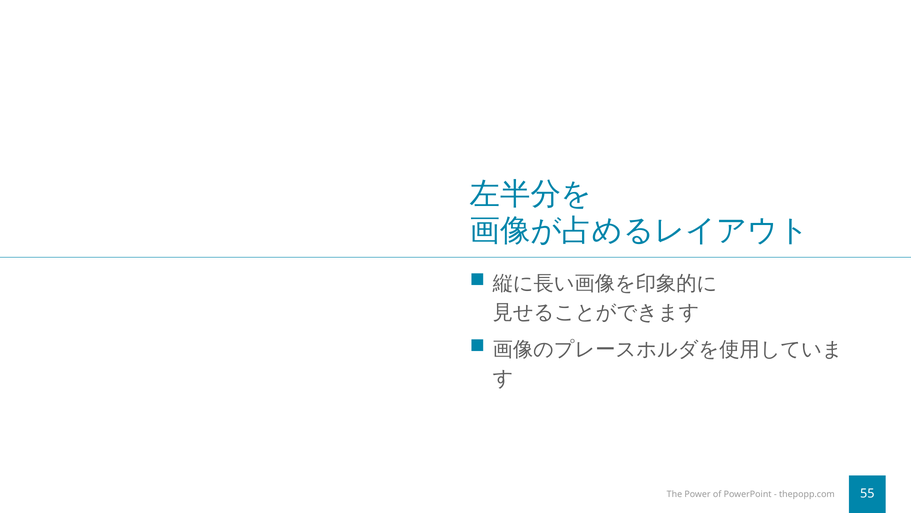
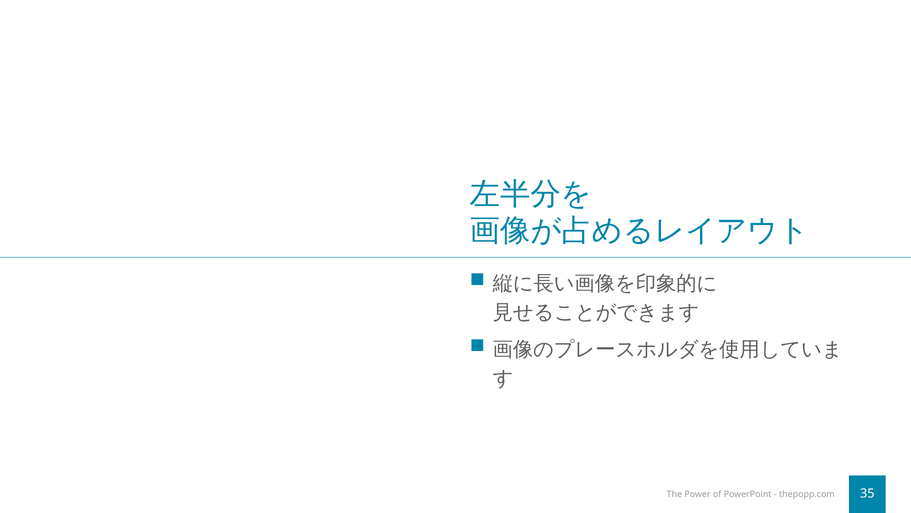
55: 55 -> 35 (867, 493)
